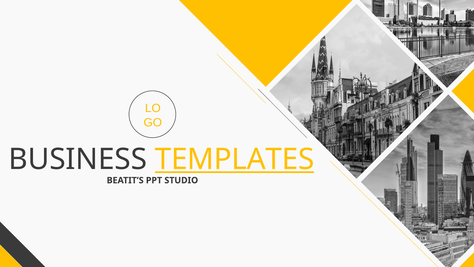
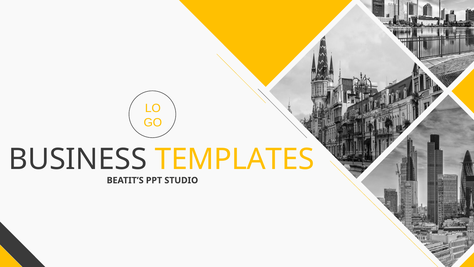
TEMPLATES underline: present -> none (235, 159)
